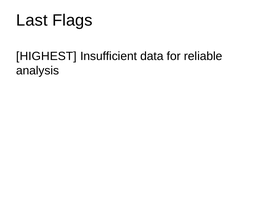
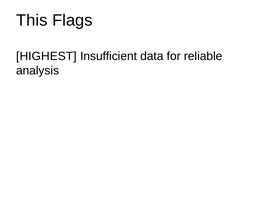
Last: Last -> This (32, 20)
